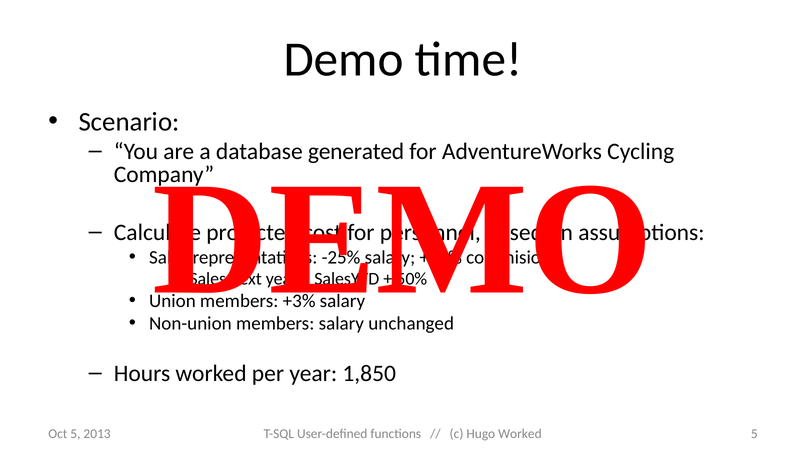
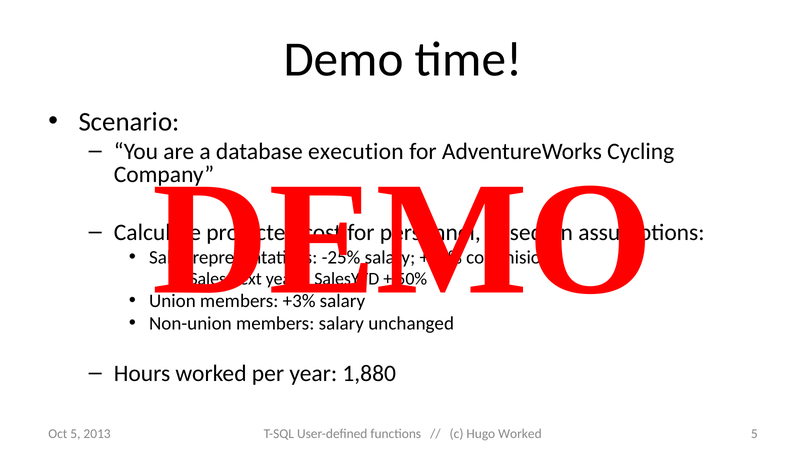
generated: generated -> execution (356, 151)
1,850: 1,850 -> 1,880 (369, 373)
